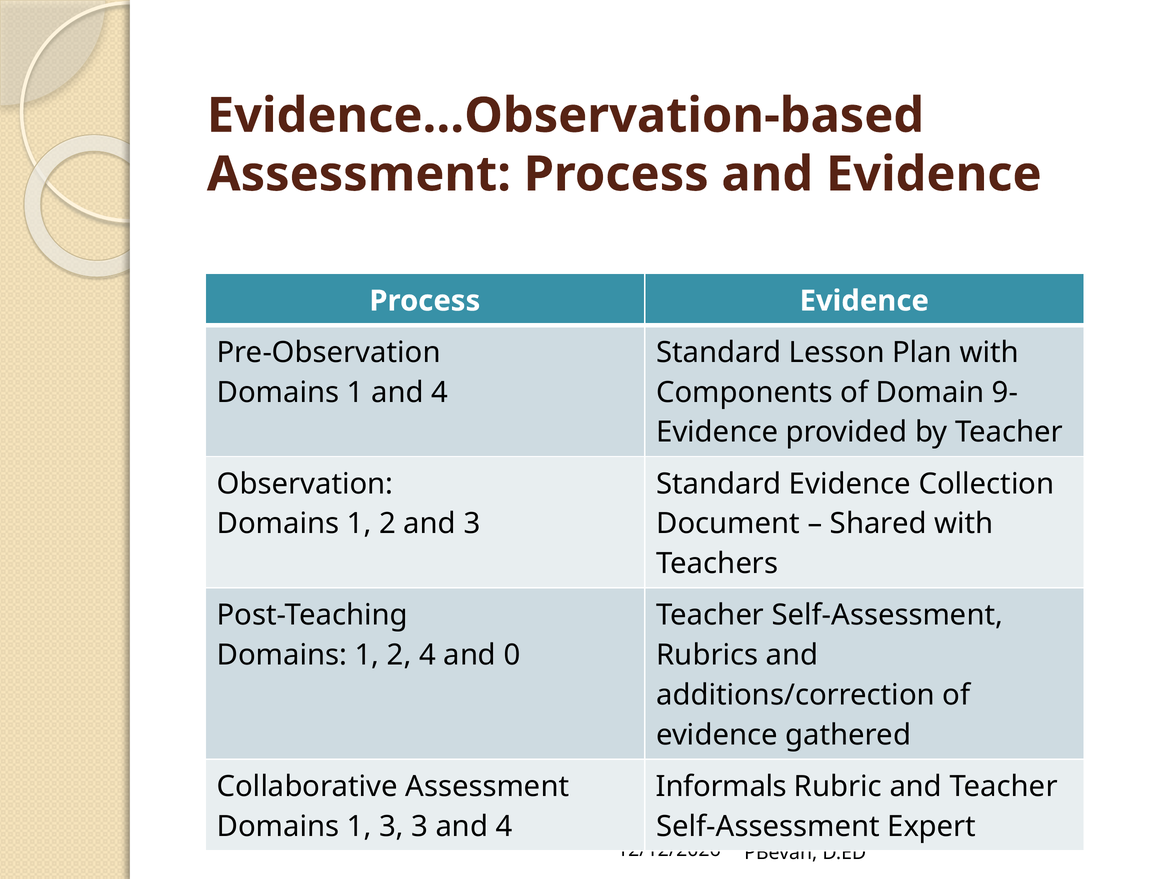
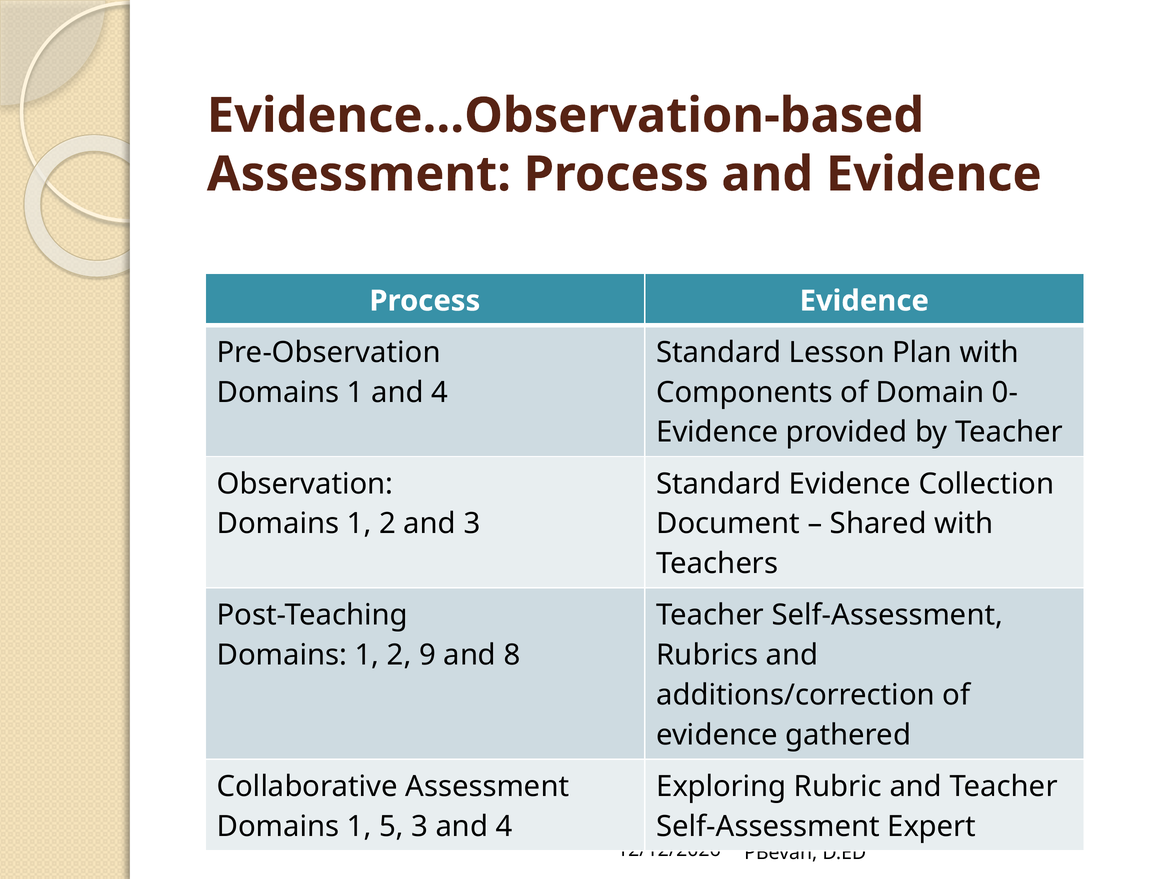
9-: 9- -> 0- (1005, 392)
2 4: 4 -> 9 (428, 655)
0: 0 -> 8 (512, 655)
Informals: Informals -> Exploring (721, 787)
1 3: 3 -> 5 (391, 826)
